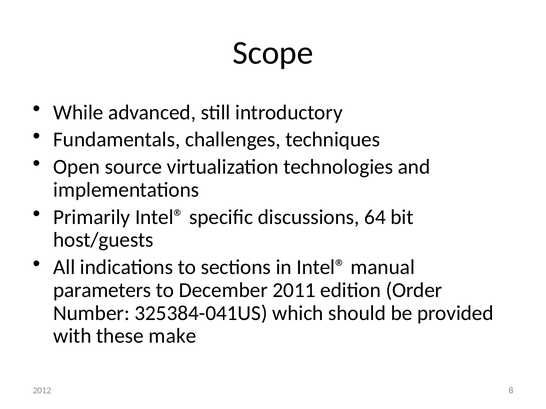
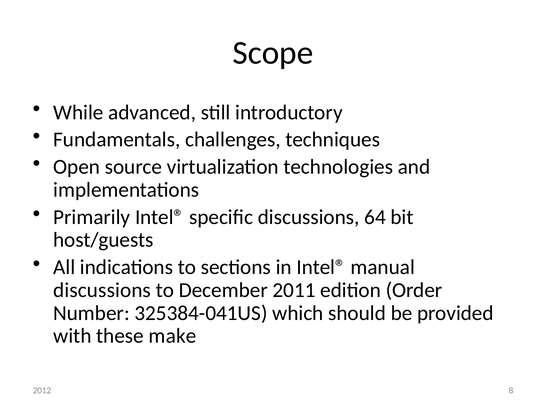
parameters: parameters -> discussions (102, 291)
